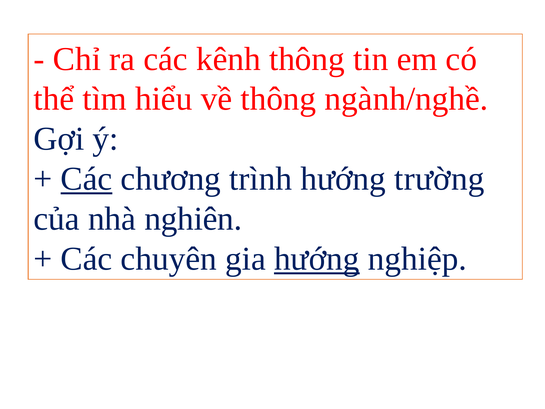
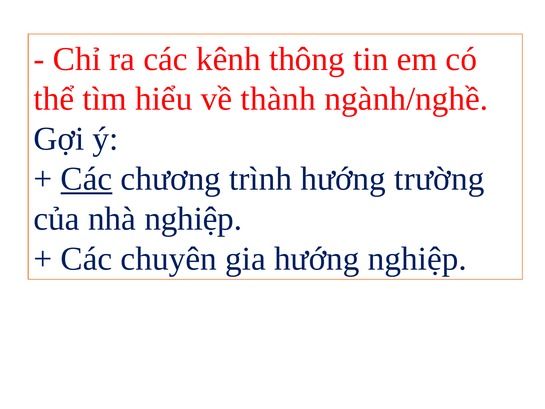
về thông: thông -> thành (278, 99)
nhà nghiên: nghiên -> nghiệp (193, 219)
hướng underline: present -> none (317, 259)
